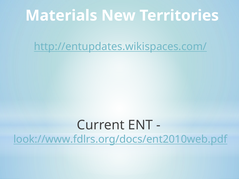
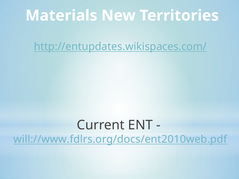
look://www.fdlrs.org/docs/ent2010web.pdf: look://www.fdlrs.org/docs/ent2010web.pdf -> will://www.fdlrs.org/docs/ent2010web.pdf (120, 139)
